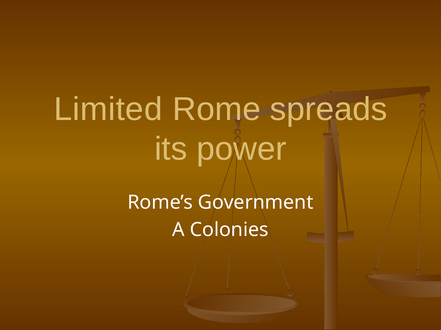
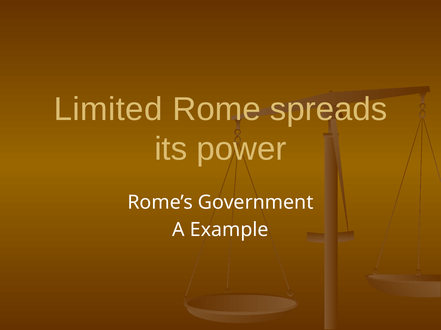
Colonies: Colonies -> Example (229, 230)
